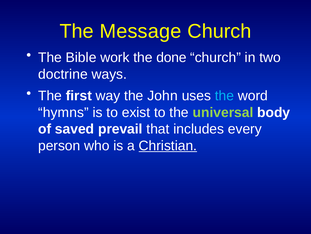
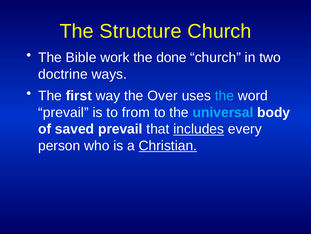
Message: Message -> Structure (140, 31)
John: John -> Over (163, 95)
hymns: hymns -> prevail (63, 112)
exist: exist -> from (136, 112)
universal colour: light green -> light blue (223, 112)
includes underline: none -> present (199, 129)
